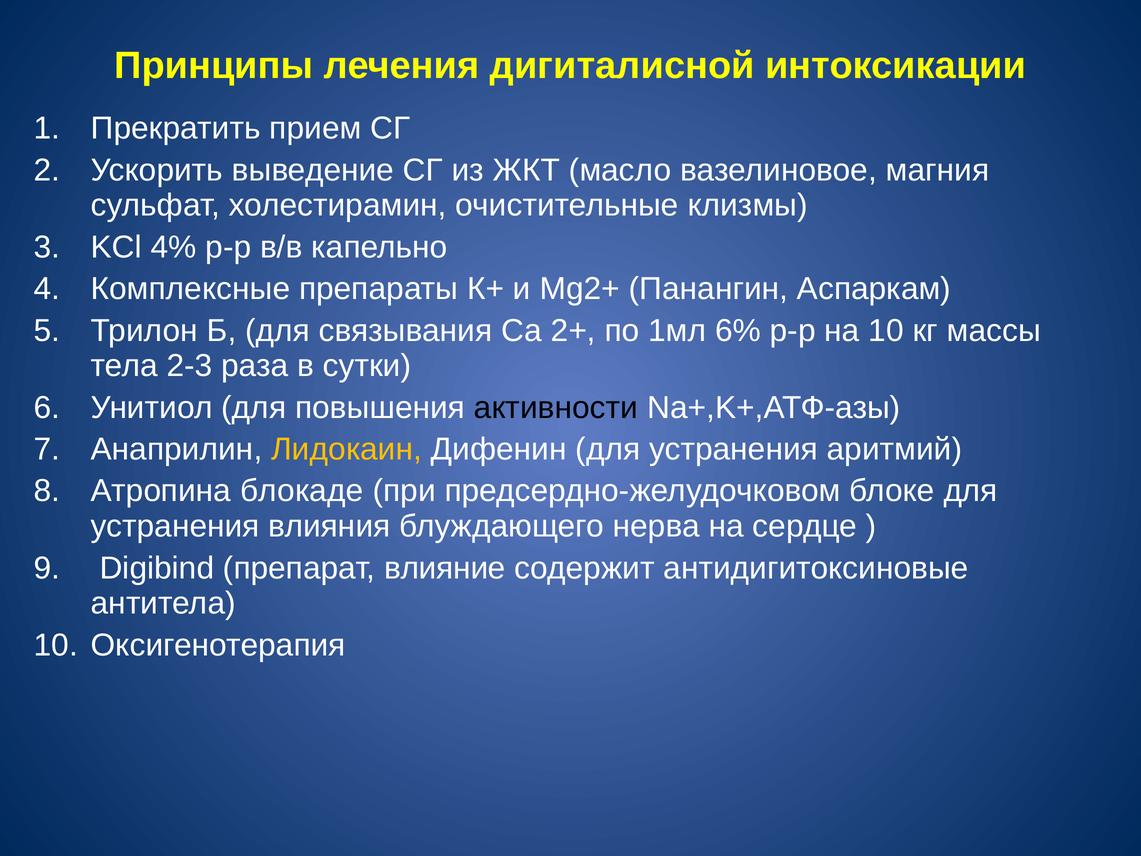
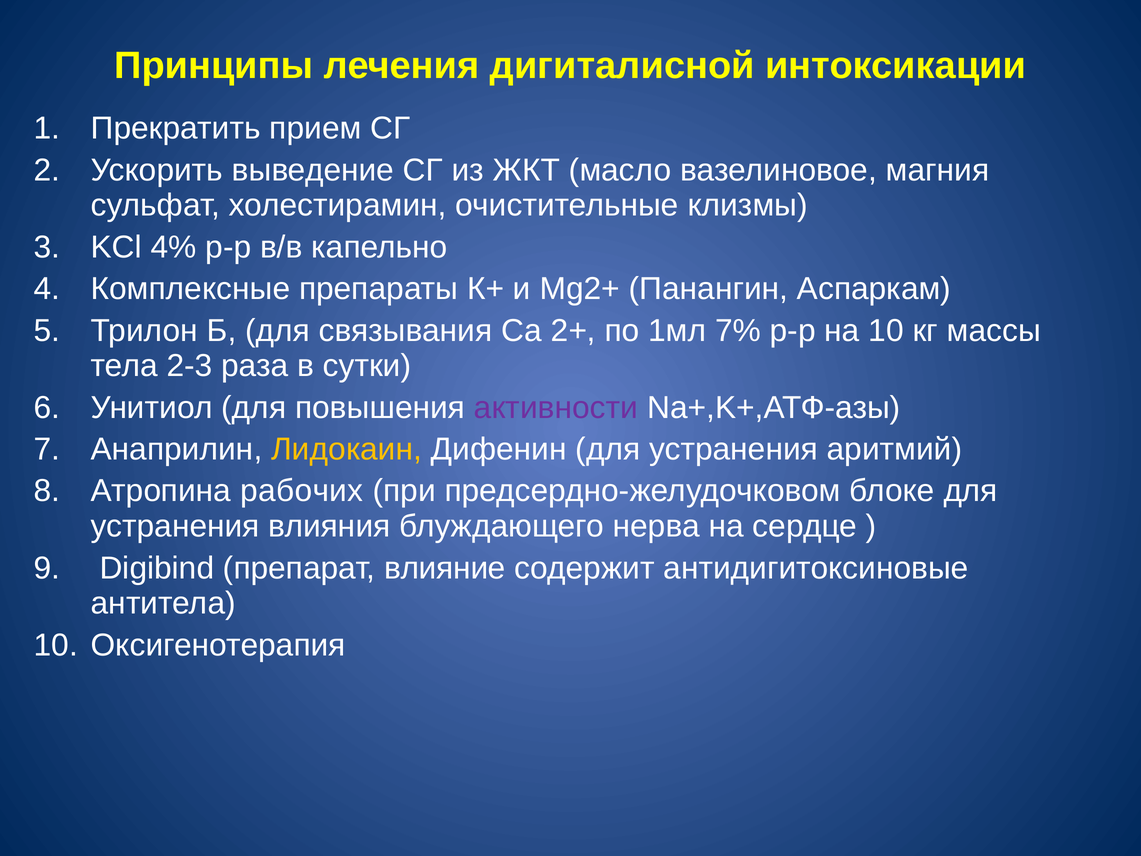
6%: 6% -> 7% (738, 330)
активности colour: black -> purple (556, 407)
блокаде: блокаде -> рабочих (302, 491)
